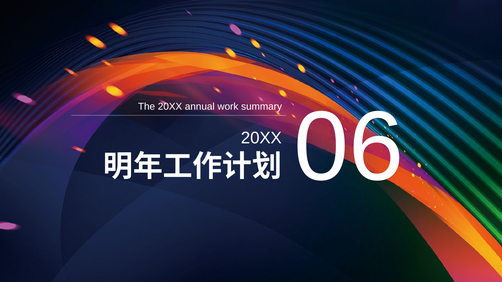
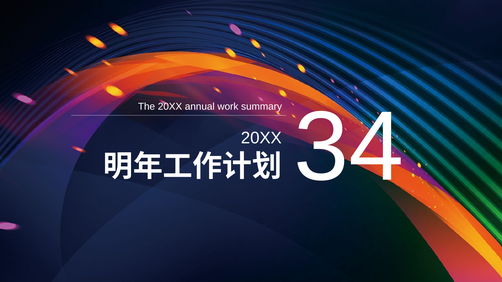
06: 06 -> 34 (349, 147)
